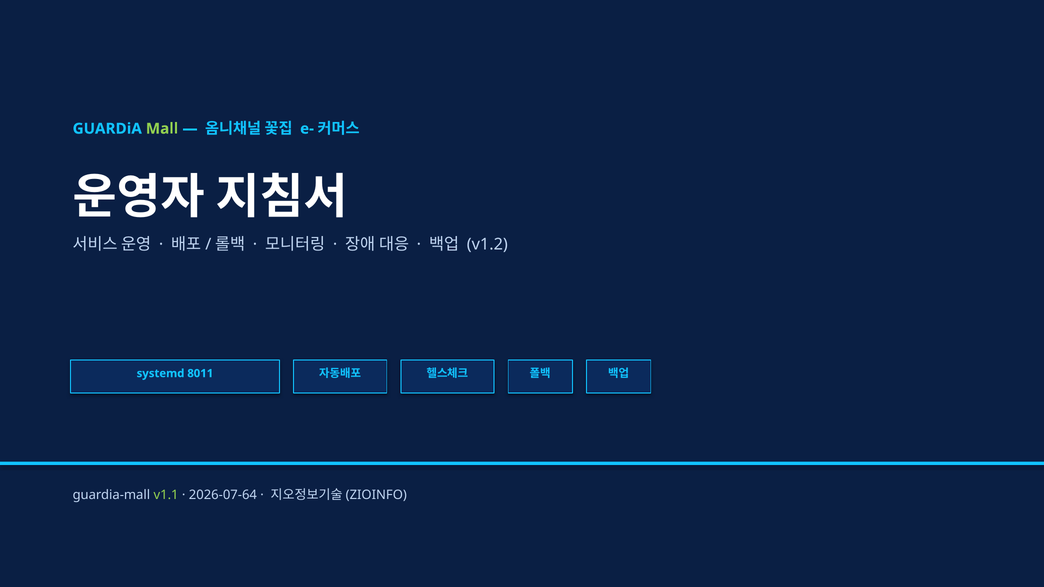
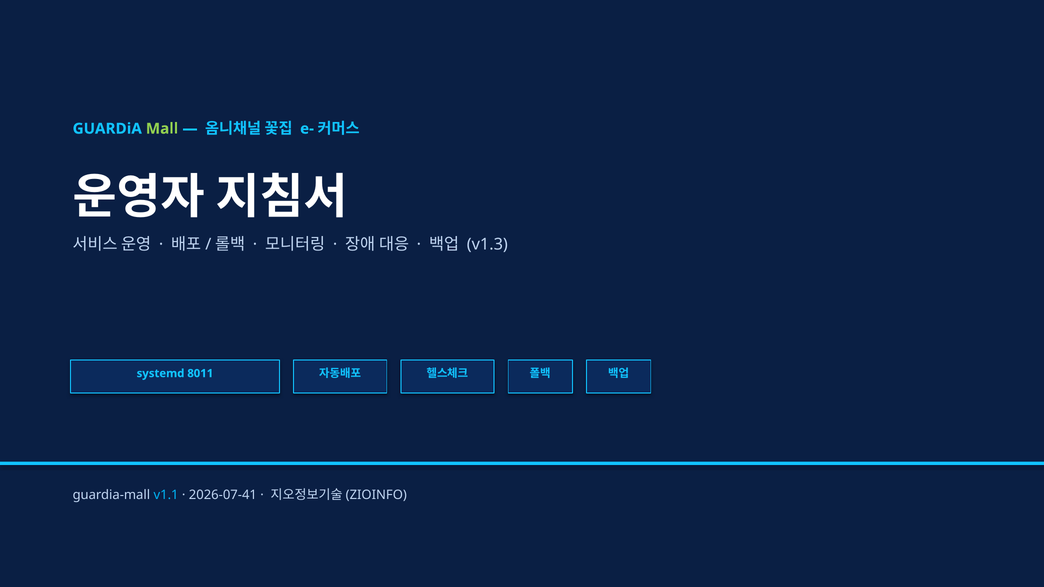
v1.2: v1.2 -> v1.3 (487, 245)
v1.1 colour: light green -> light blue (166, 495)
2026-07-64: 2026-07-64 -> 2026-07-41 (223, 495)
